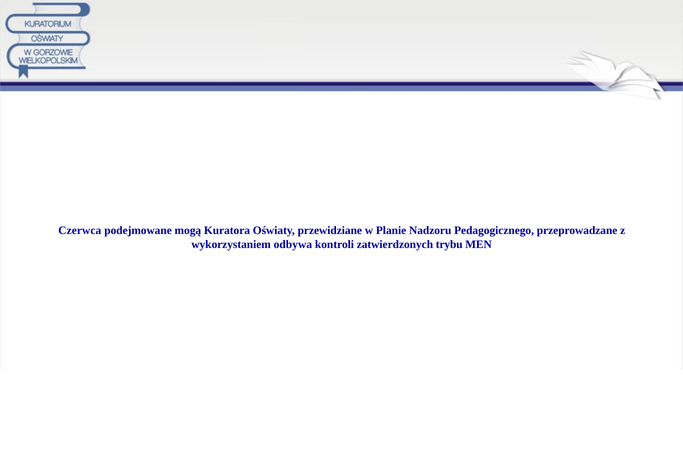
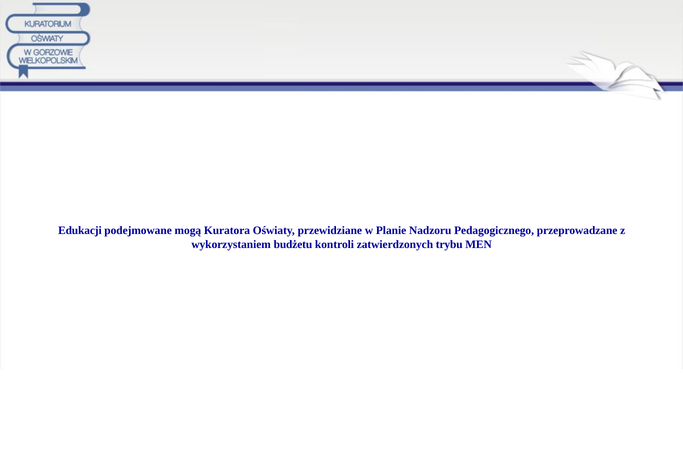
Czerwca: Czerwca -> Edukacji (80, 231)
odbywa: odbywa -> budżetu (293, 244)
